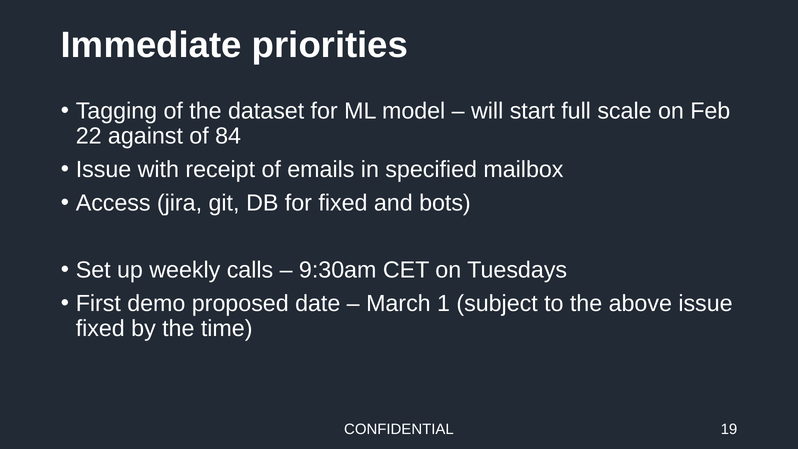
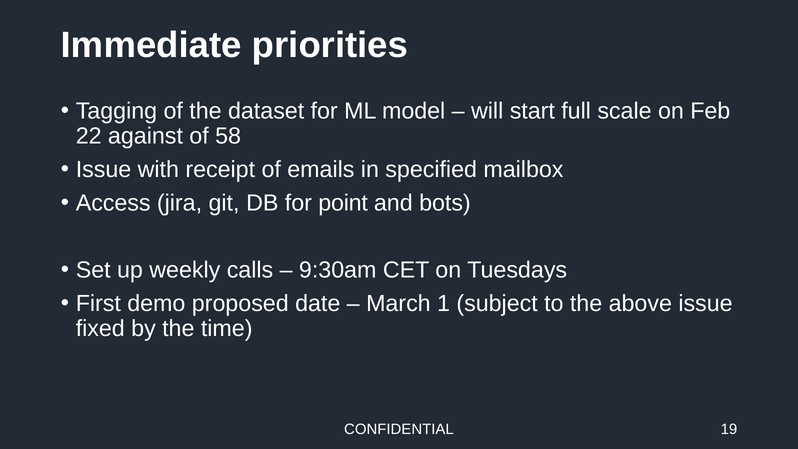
84: 84 -> 58 (228, 136)
for fixed: fixed -> point (343, 203)
